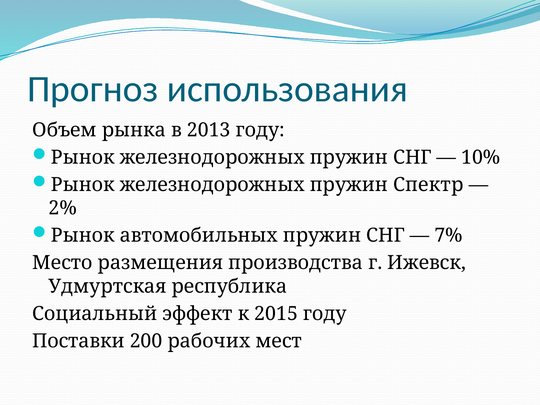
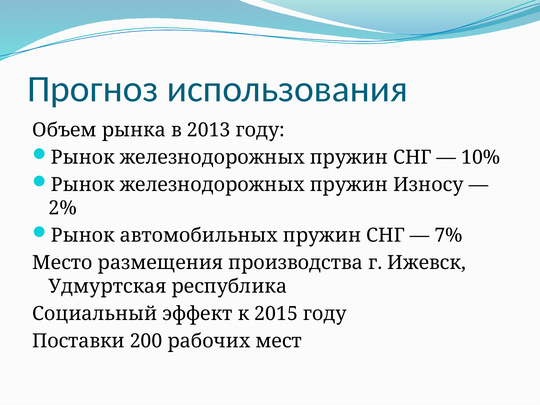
Спектр: Спектр -> Износу (428, 185)
